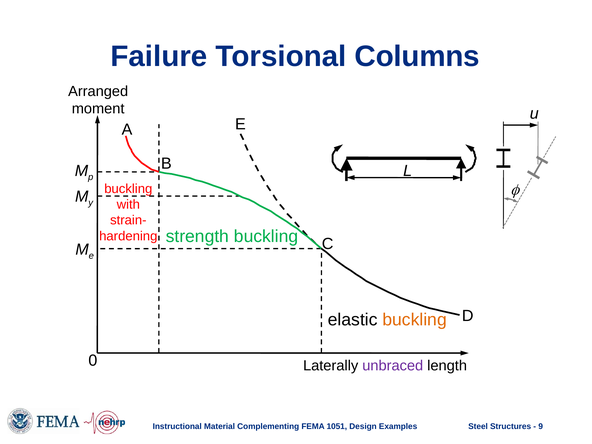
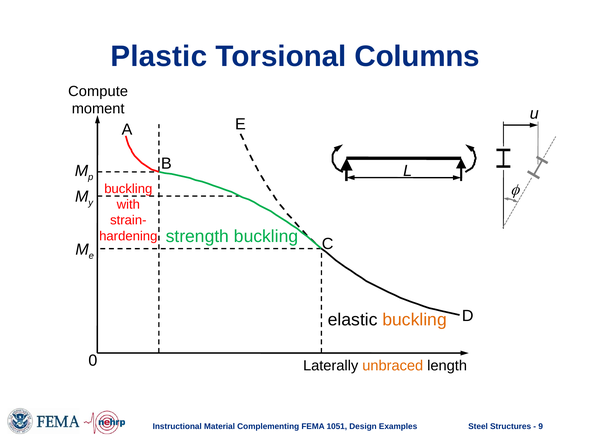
Failure: Failure -> Plastic (159, 57)
Arranged: Arranged -> Compute (98, 91)
unbraced colour: purple -> orange (393, 366)
